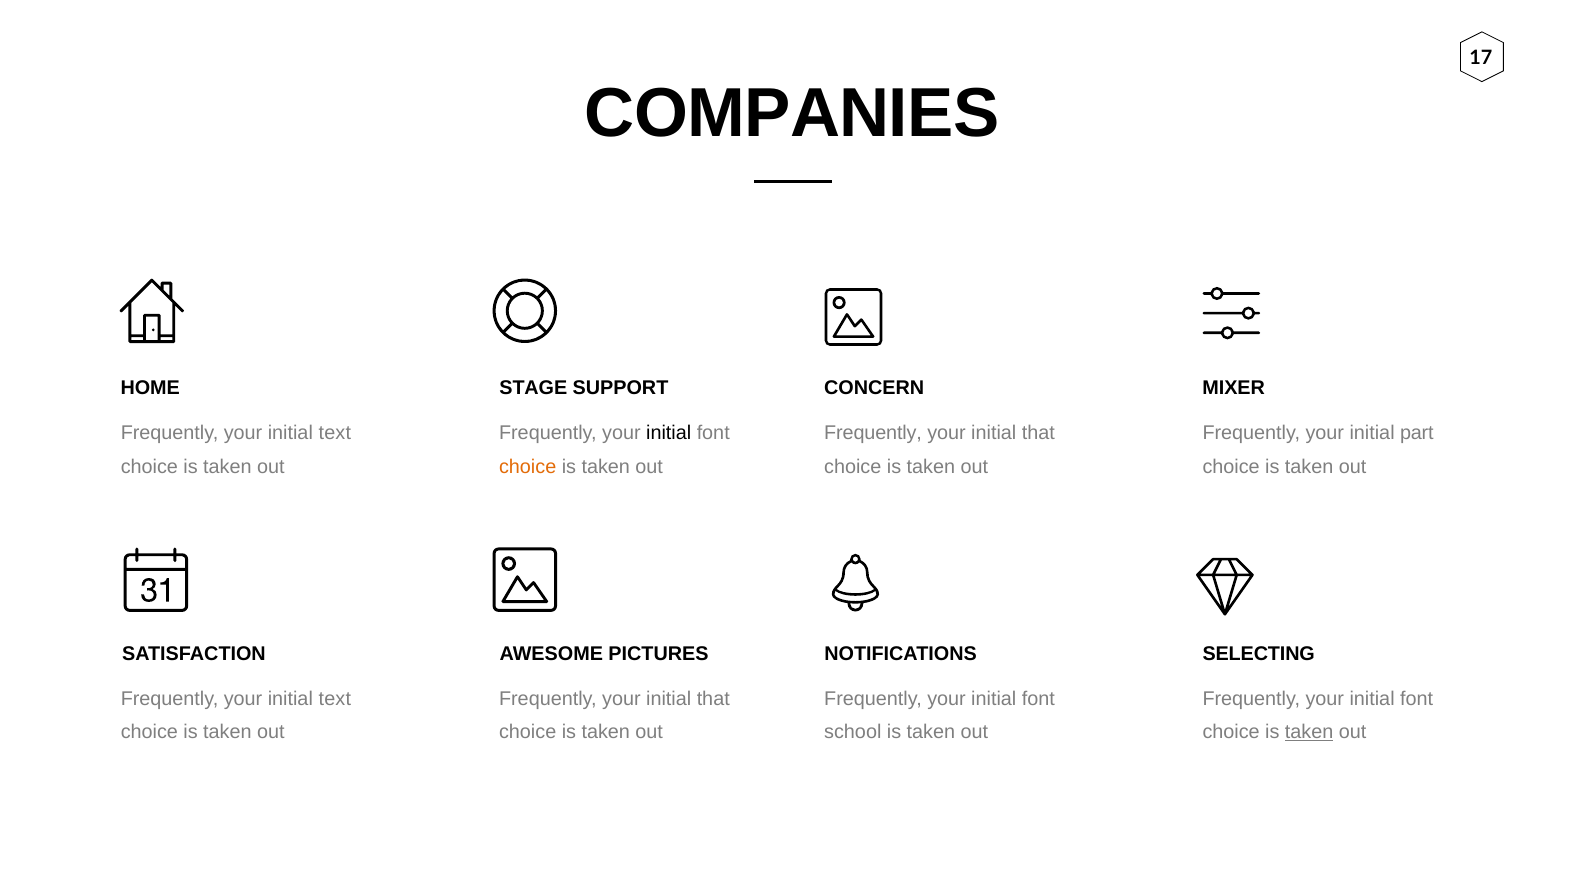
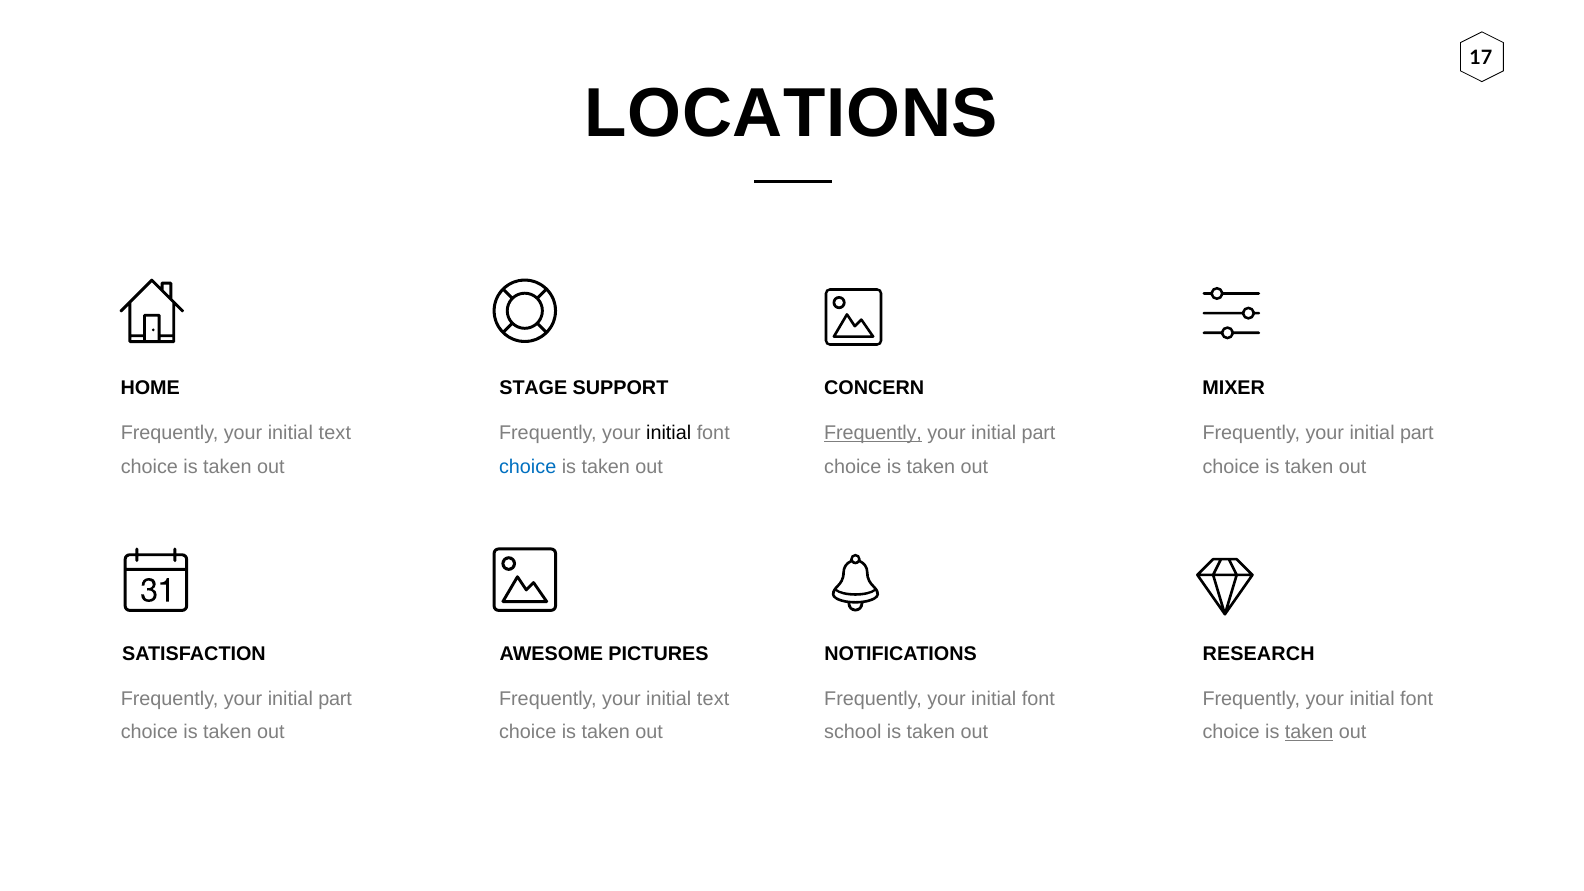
COMPANIES: COMPANIES -> LOCATIONS (791, 113)
Frequently underline: none -> present (873, 433)
that: that -> part (1038, 433)
choice colour: orange -> blue (528, 467)
SELECTING: SELECTING -> RESEARCH (1259, 654)
text: text -> part (335, 699)
that: that -> text (713, 699)
